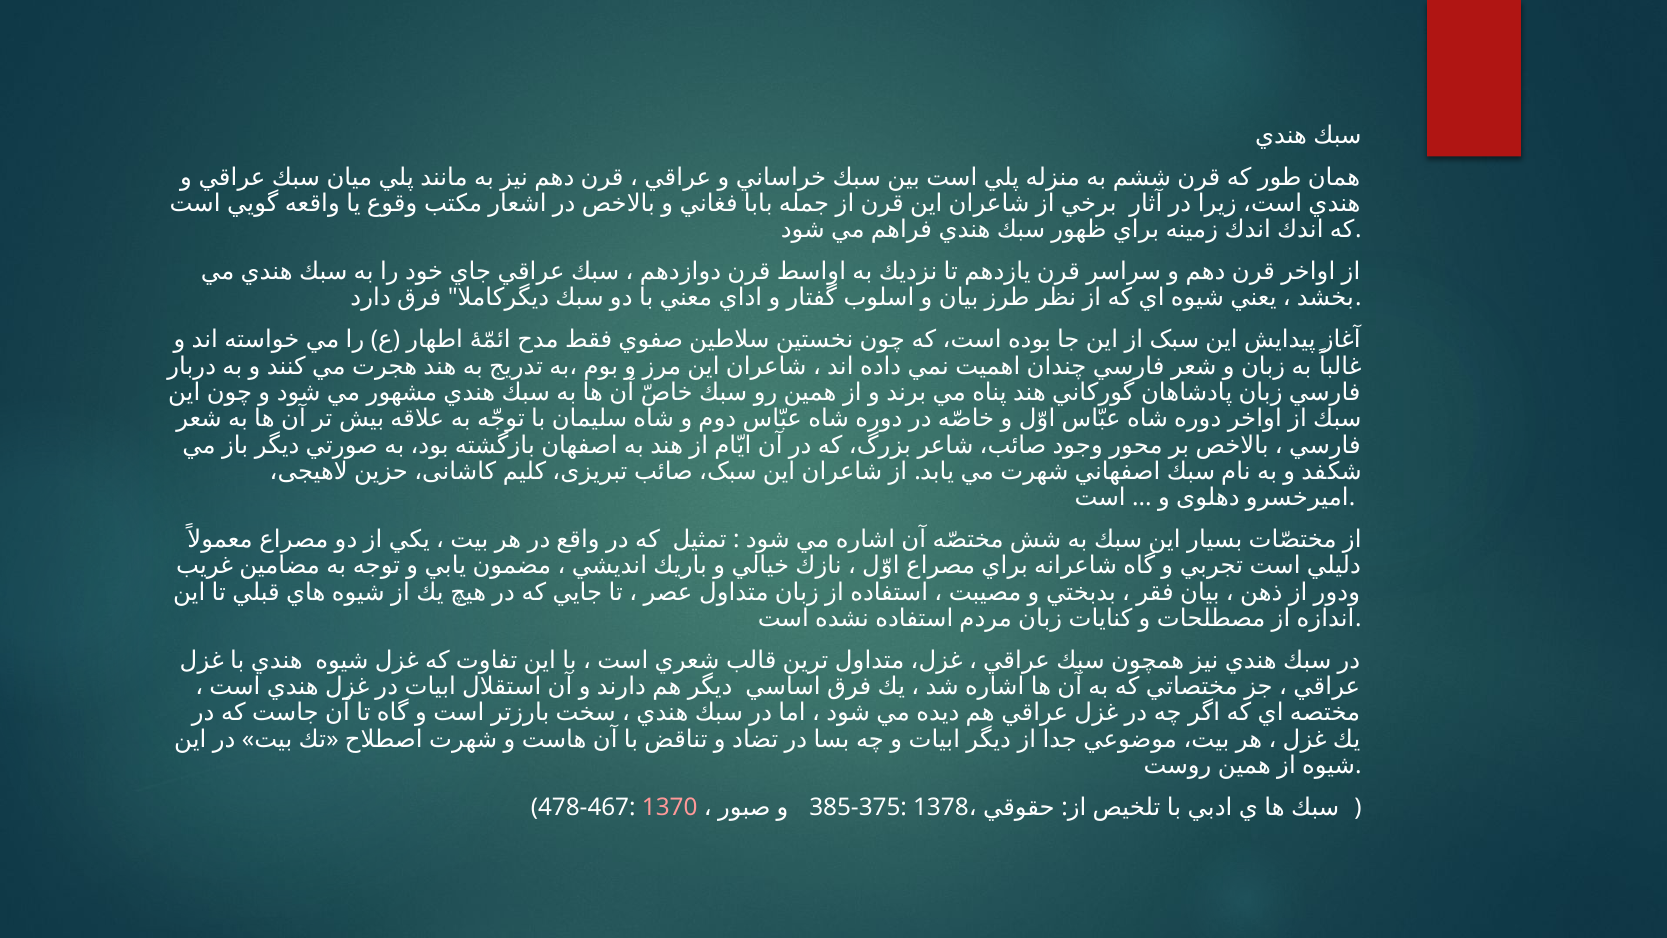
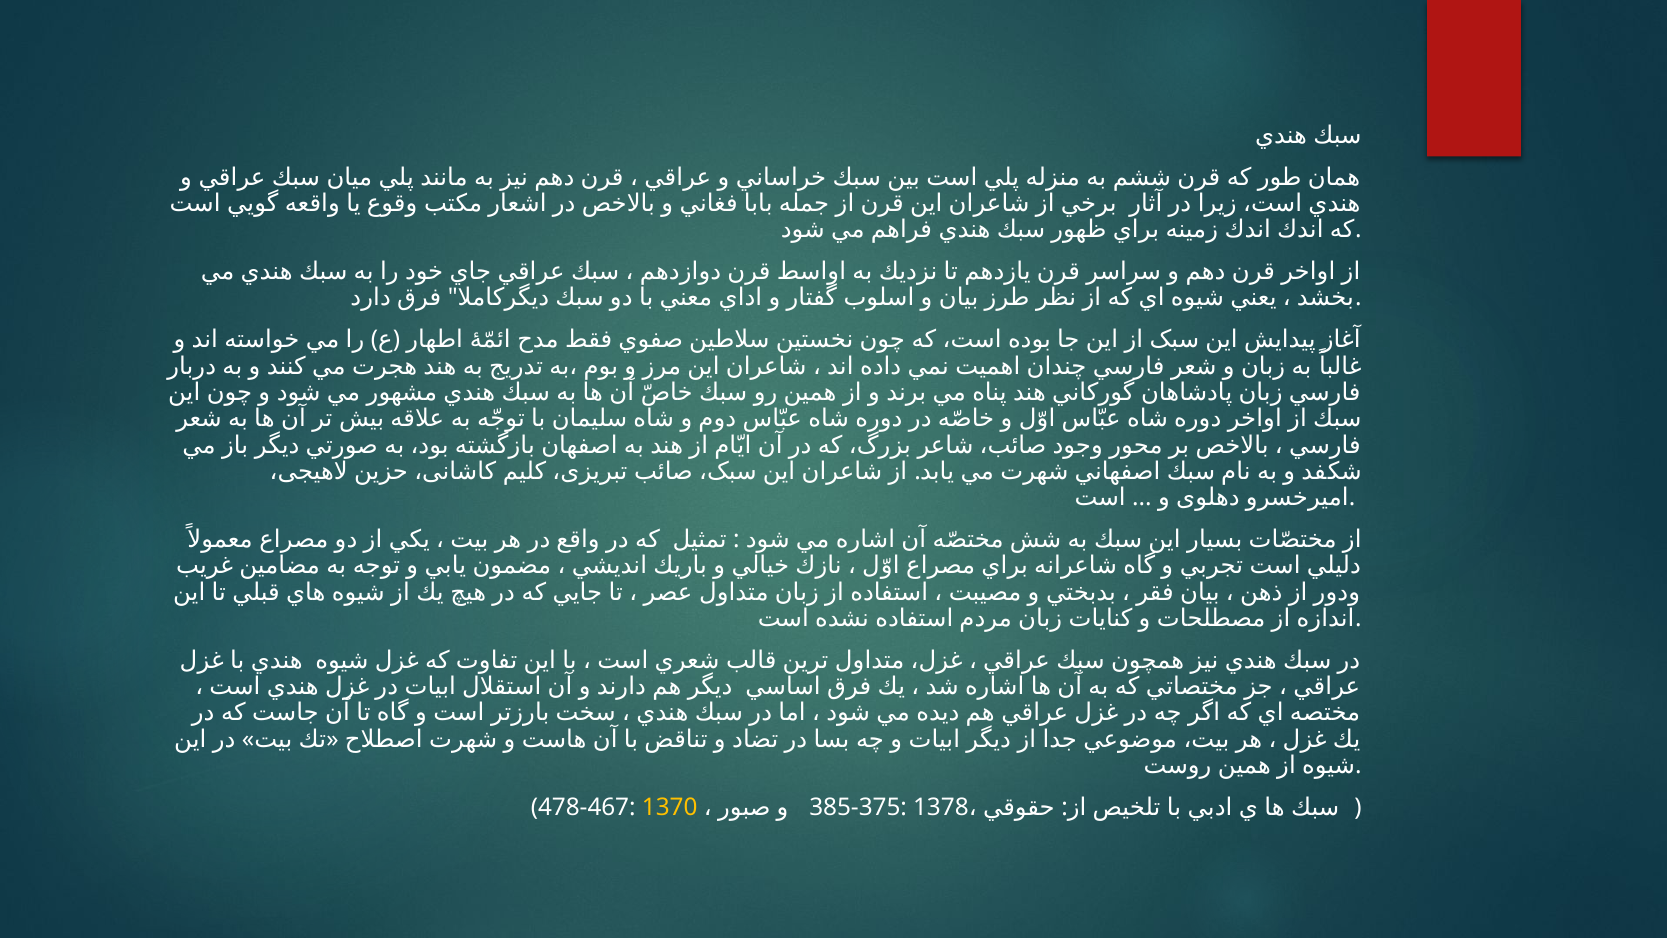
1370 colour: pink -> yellow (670, 807)
